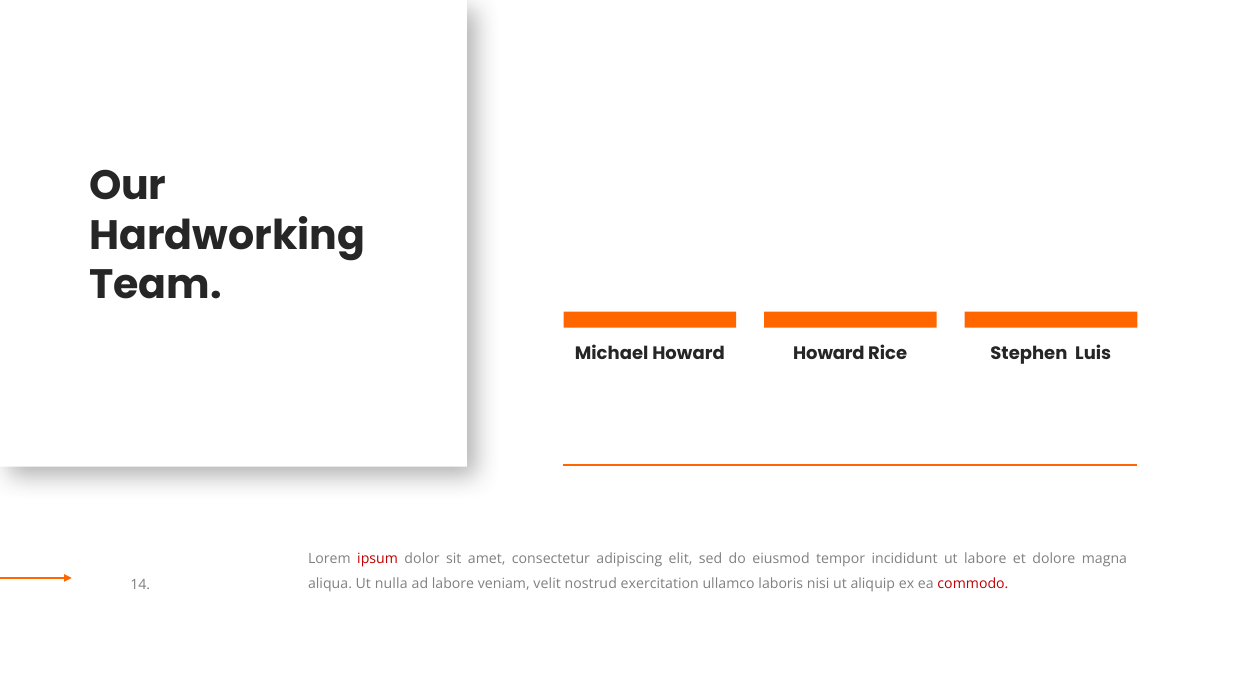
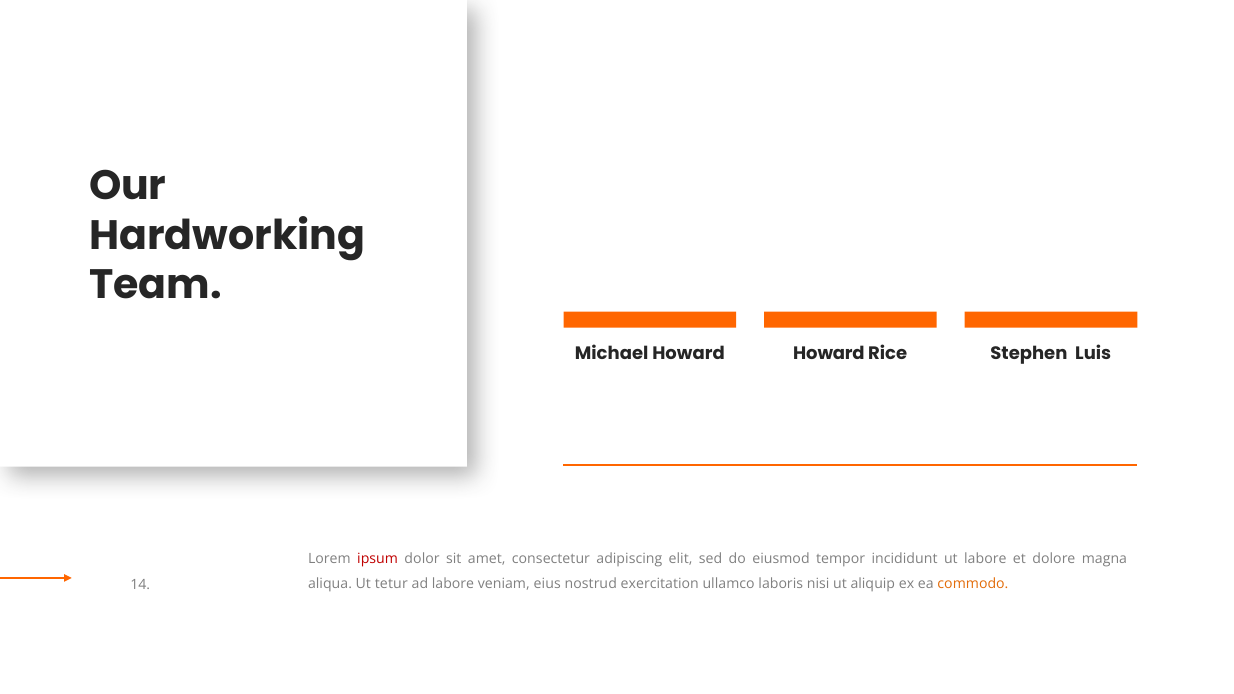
nulla: nulla -> tetur (391, 584)
velit: velit -> eius (547, 584)
commodo colour: red -> orange (973, 584)
